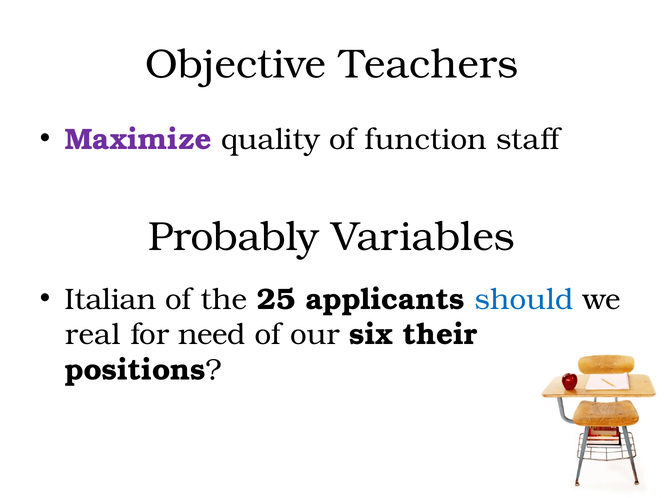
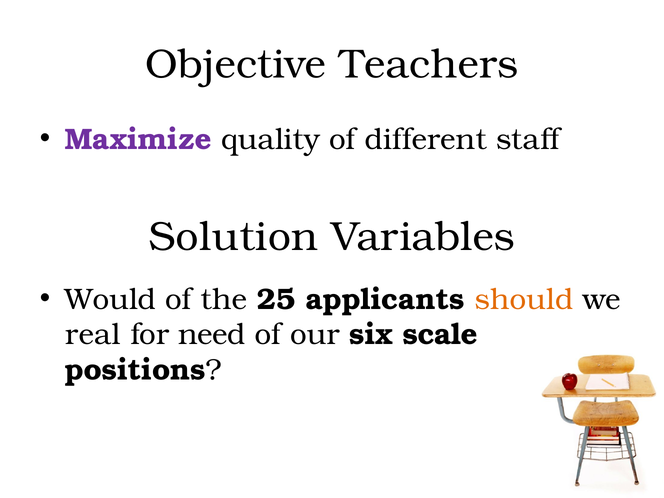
function: function -> different (426, 139)
Probably: Probably -> Solution (233, 237)
Italian: Italian -> Would (110, 299)
should colour: blue -> orange (524, 299)
their: their -> scale (440, 335)
